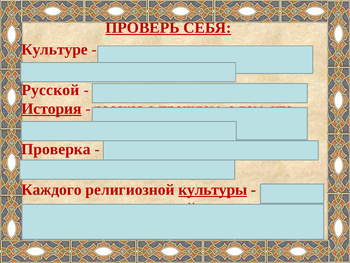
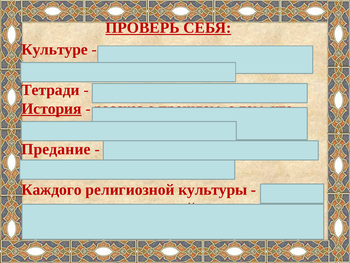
Русской: Русской -> Тетради (50, 90)
Проверка: Проверка -> Предание (56, 149)
культуры underline: present -> none (213, 189)
